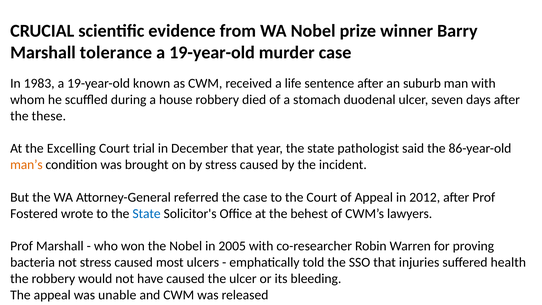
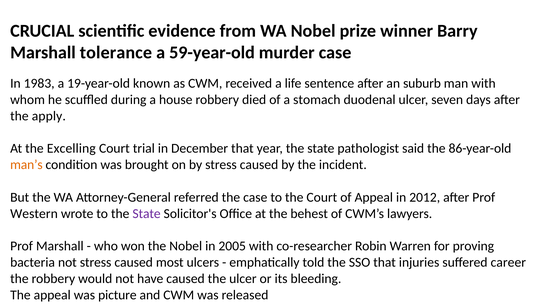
19-year-old: 19-year-old -> 59-year-old (212, 53)
these: these -> apply (49, 116)
Fostered: Fostered -> Western (34, 213)
State colour: blue -> purple (147, 213)
health: health -> career (508, 262)
unable: unable -> picture (117, 295)
